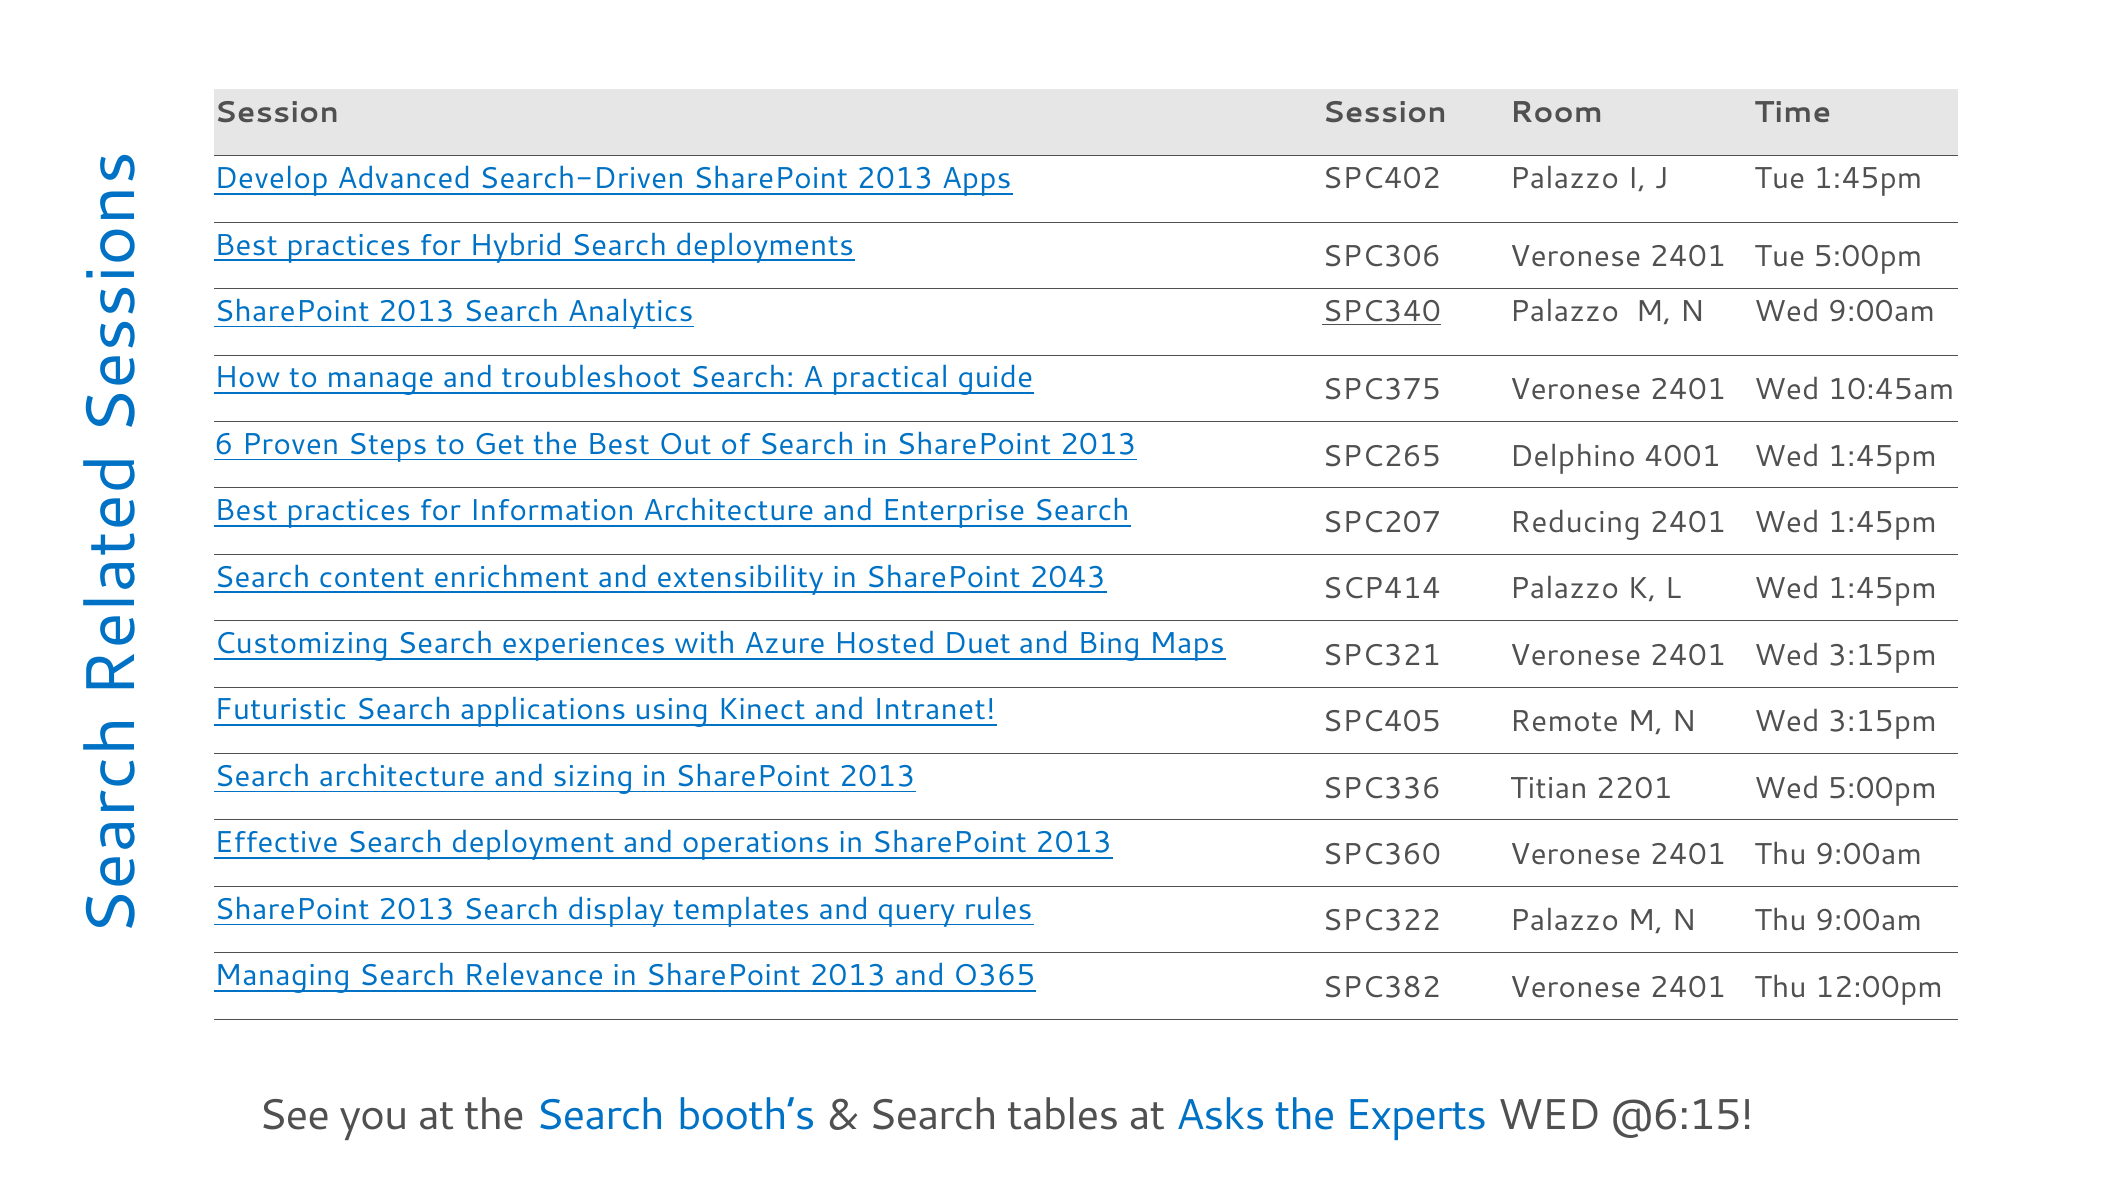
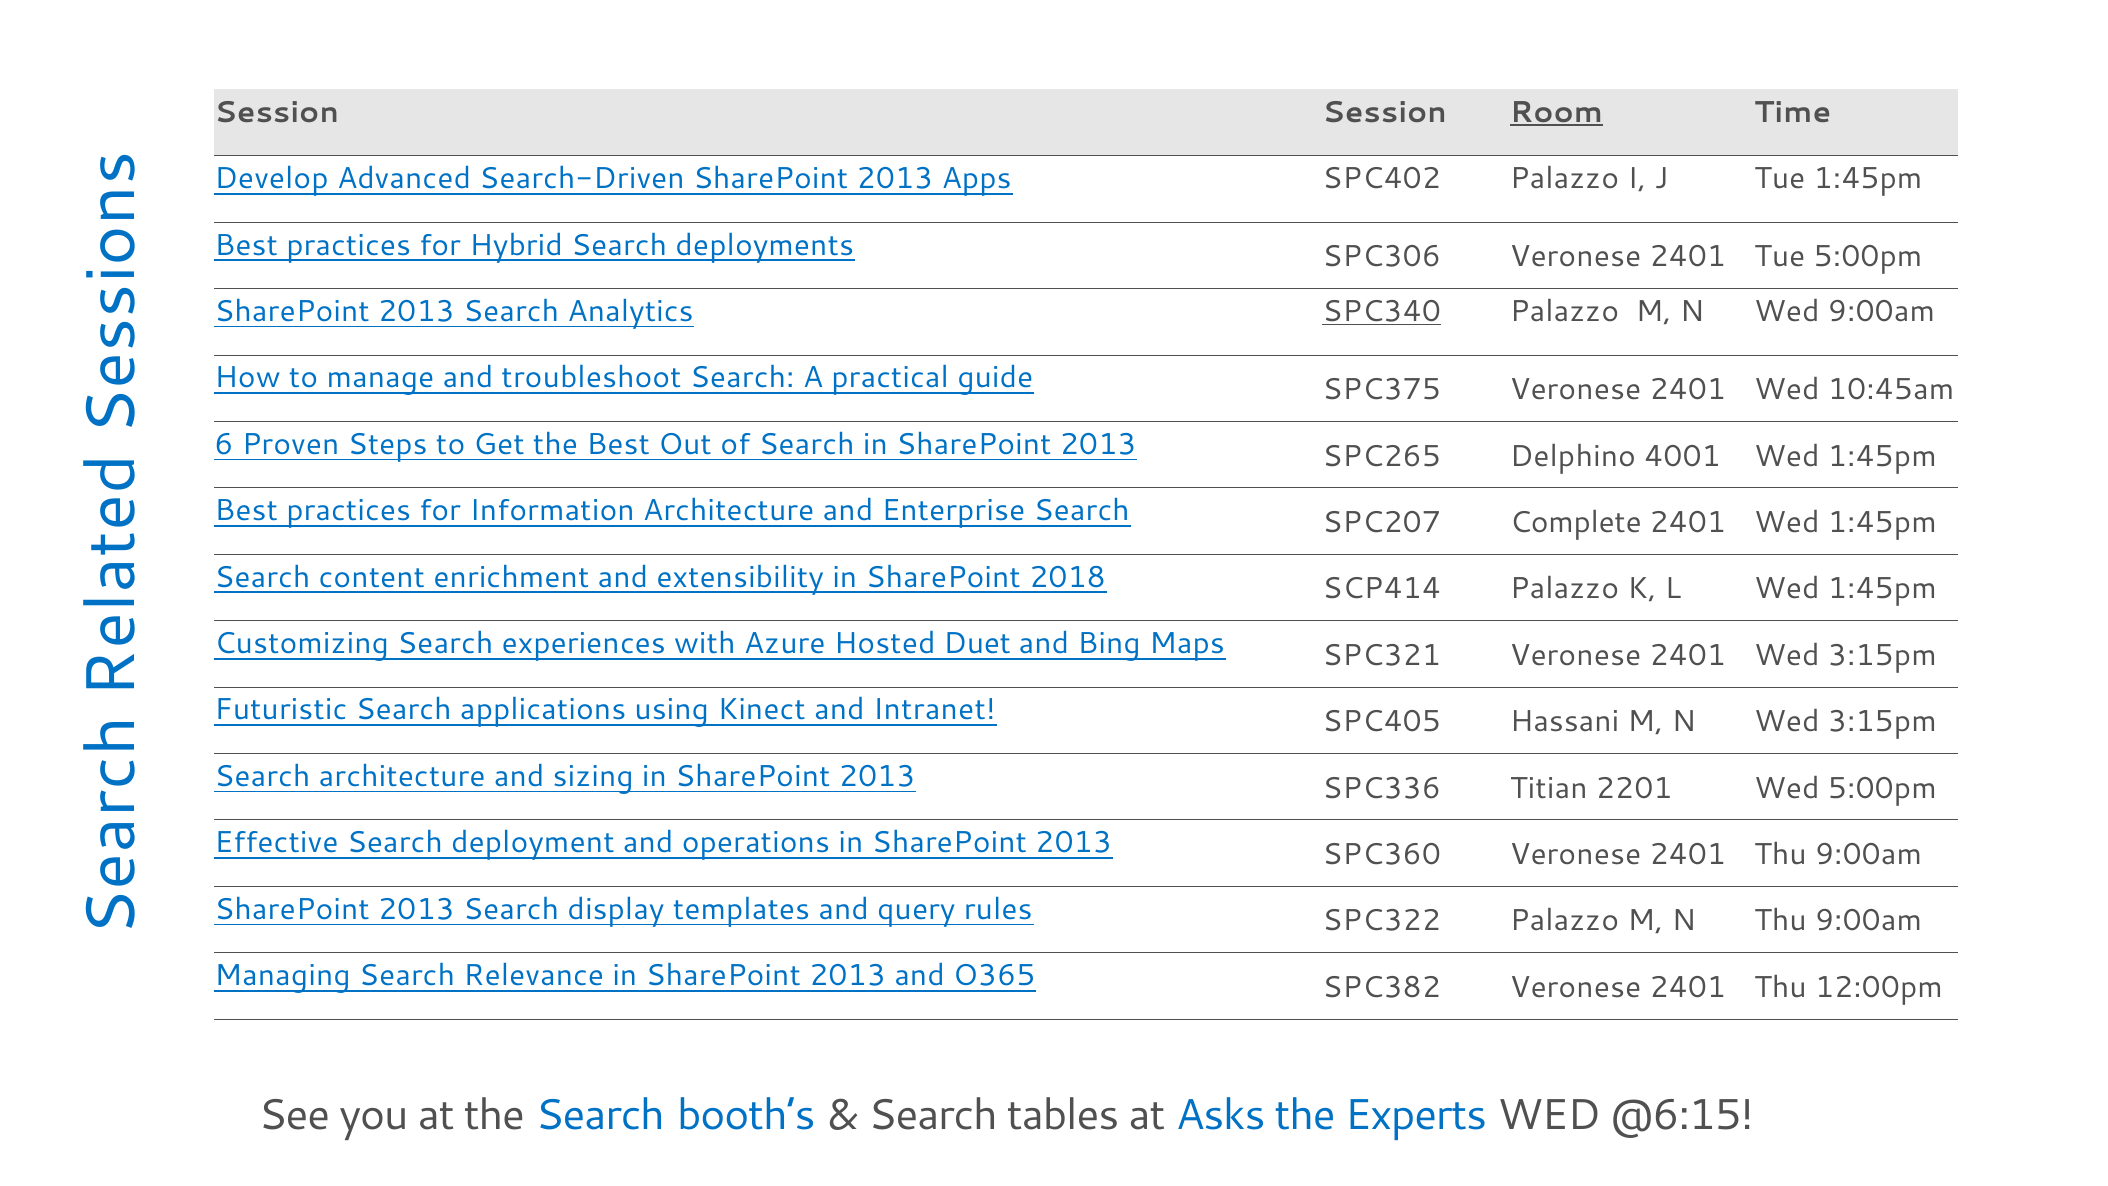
Room underline: none -> present (1557, 112)
Reducing: Reducing -> Complete (1576, 522)
2043: 2043 -> 2018 (1068, 577)
Remote: Remote -> Hassani (1565, 721)
